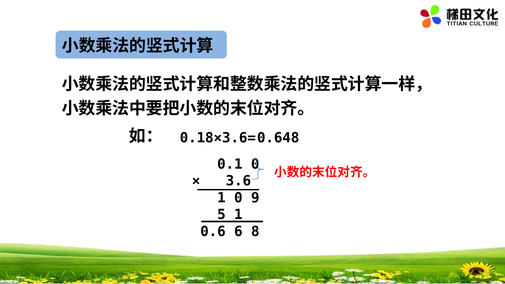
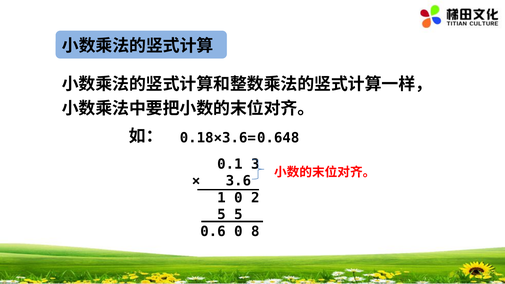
0.1 0: 0 -> 3 (255, 164)
9: 9 -> 2 (255, 198)
5 1: 1 -> 5 (238, 215)
0.6 6: 6 -> 0 (238, 232)
